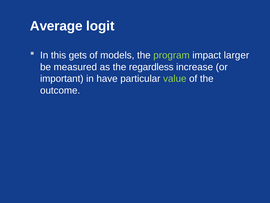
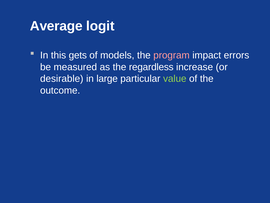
program colour: light green -> pink (171, 55)
larger: larger -> errors (237, 55)
important: important -> desirable (62, 79)
have: have -> large (107, 79)
